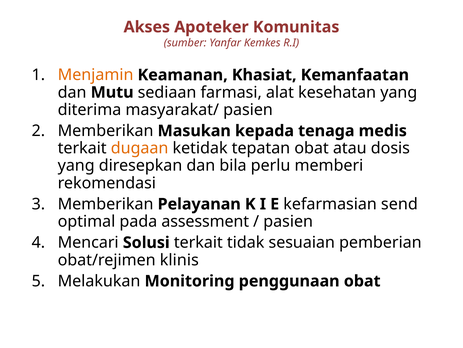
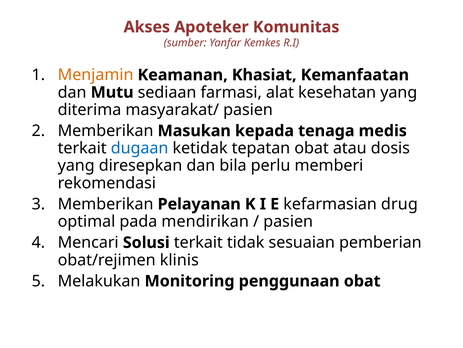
dugaan colour: orange -> blue (140, 148)
send: send -> drug (399, 204)
assessment: assessment -> mendirikan (205, 221)
